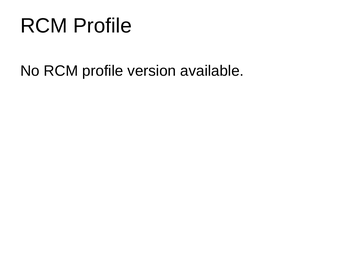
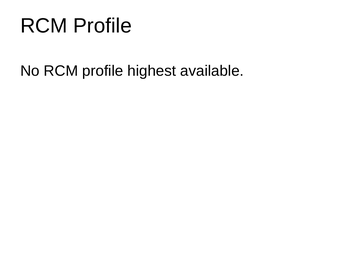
version: version -> highest (152, 71)
